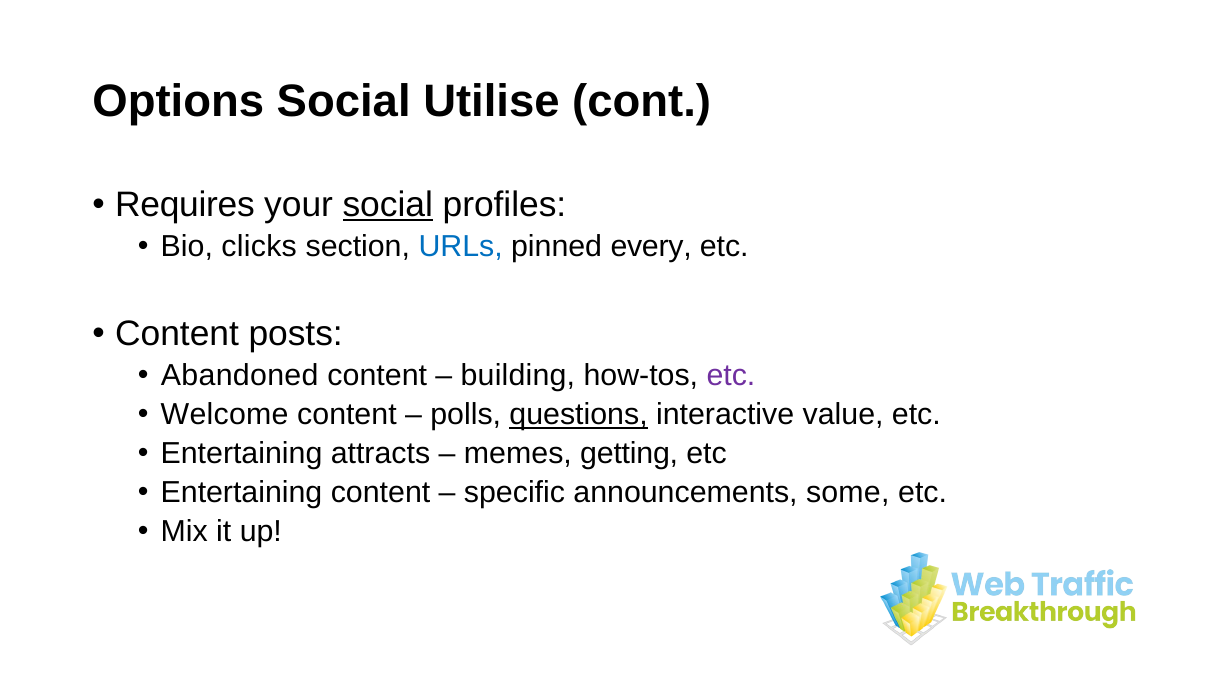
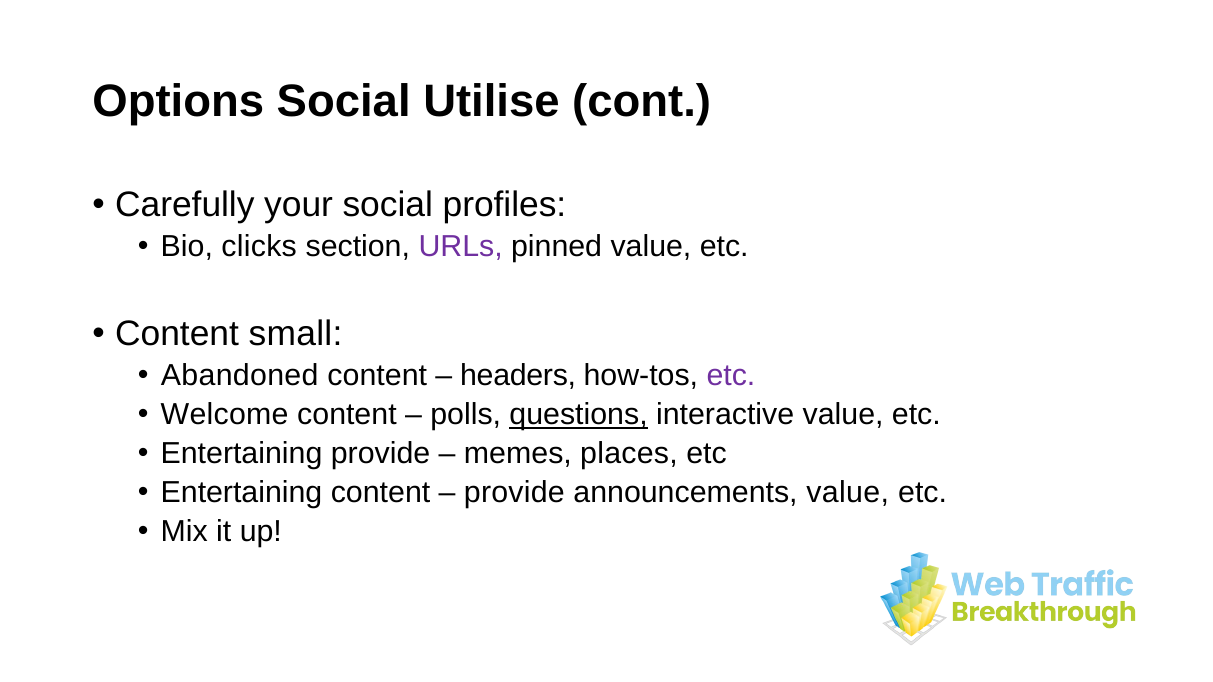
Requires: Requires -> Carefully (185, 205)
social underline: present -> none (388, 205)
URLs colour: blue -> purple (461, 247)
pinned every: every -> value (651, 247)
posts: posts -> small (295, 334)
building: building -> headers (518, 376)
Entertaining attracts: attracts -> provide (381, 454)
getting: getting -> places (629, 454)
specific: specific -> provide (514, 493)
announcements some: some -> value (848, 493)
